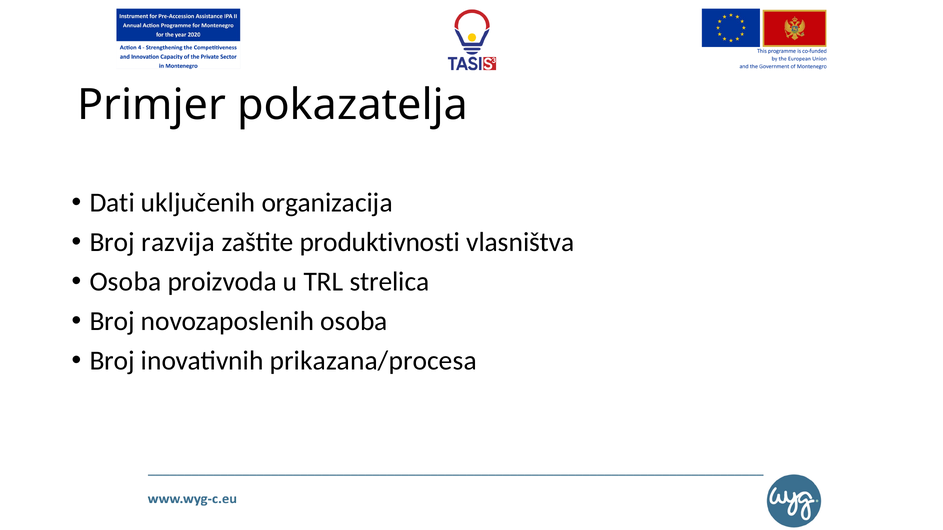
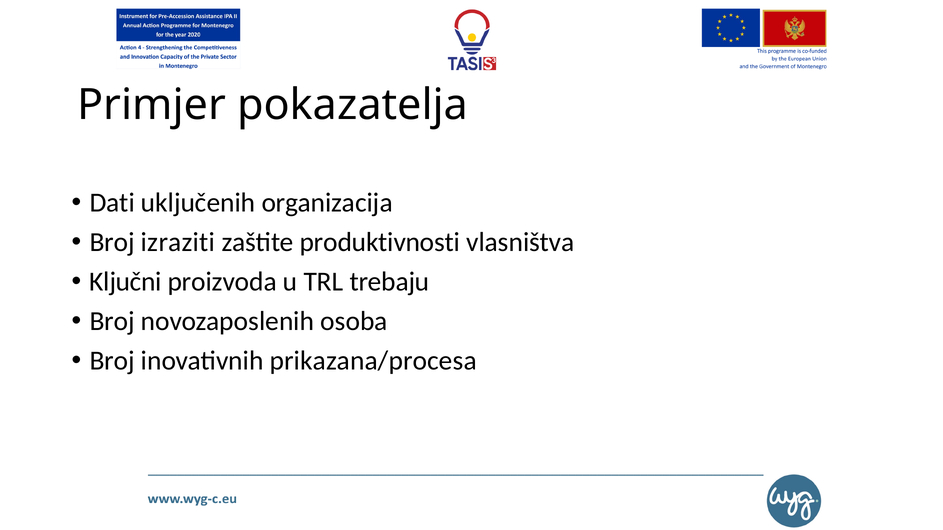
razvija: razvija -> izraziti (178, 242)
Osoba: Osoba -> Ključni (126, 282)
strelica: strelica -> trebaju (389, 282)
